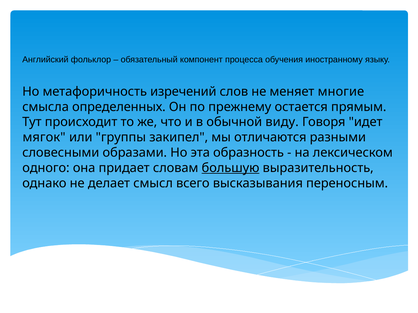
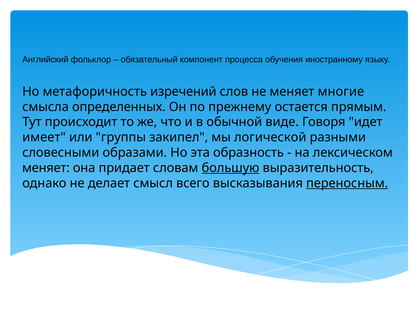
виду: виду -> виде (282, 122)
мягок: мягок -> имеет (44, 138)
отличаются: отличаются -> логической (270, 138)
одного: одного -> меняет (46, 168)
переносным underline: none -> present (347, 183)
